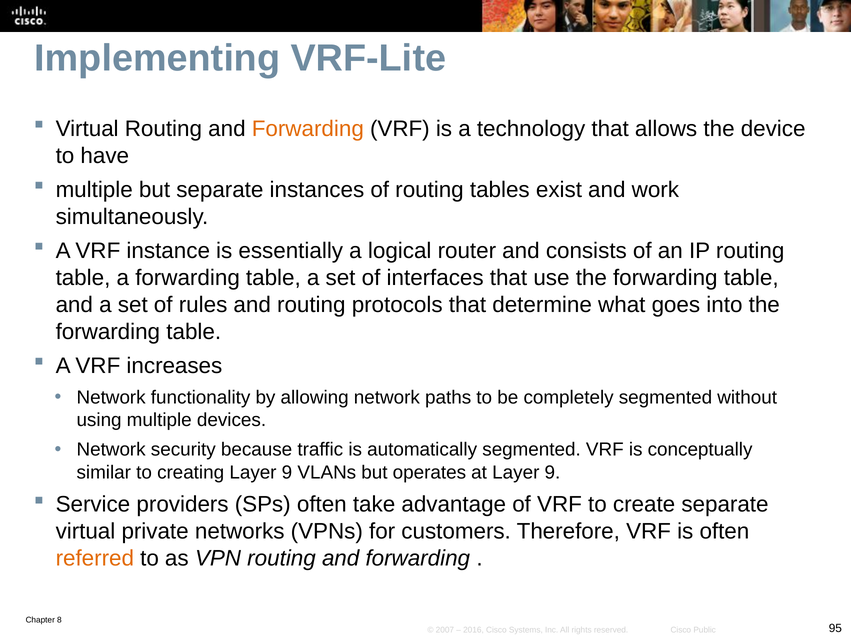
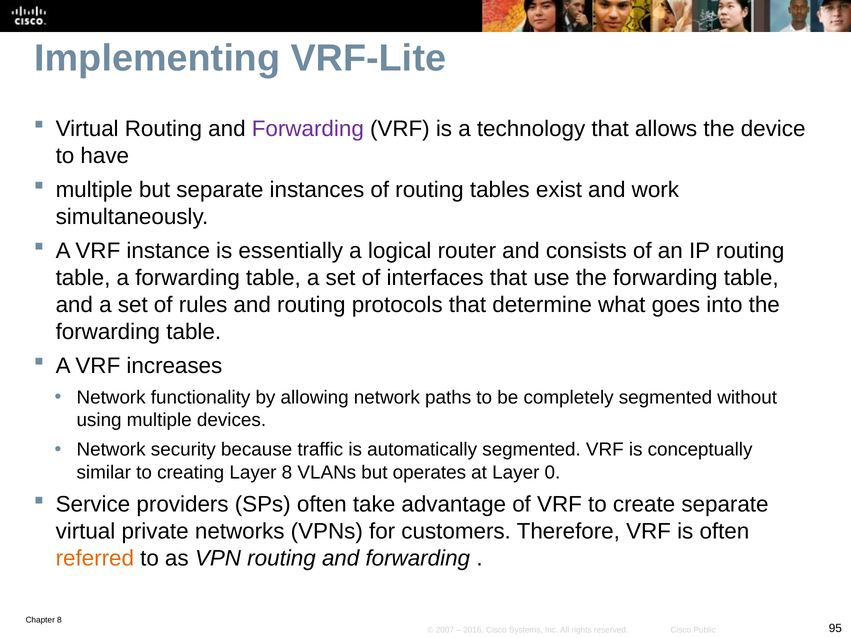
Forwarding colour: orange -> purple (308, 129)
creating Layer 9: 9 -> 8 (287, 473)
at Layer 9: 9 -> 0 (552, 473)
